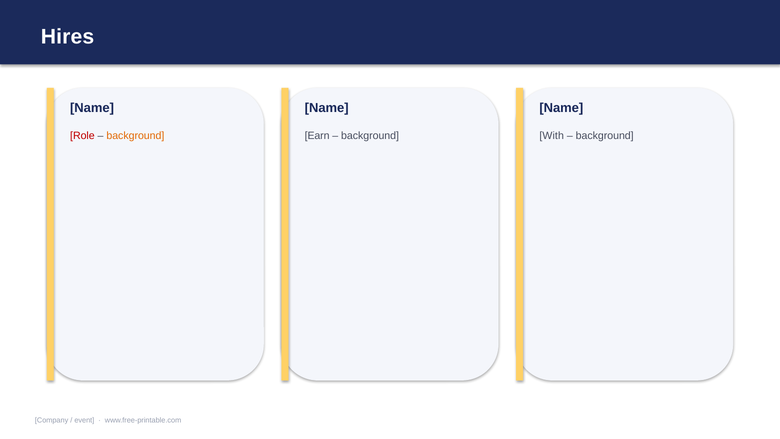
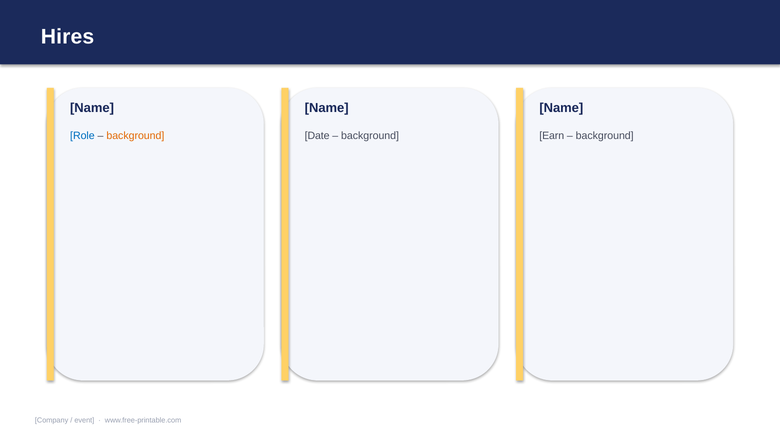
Role colour: red -> blue (82, 136)
Earn: Earn -> Date (317, 136)
With: With -> Earn (552, 136)
